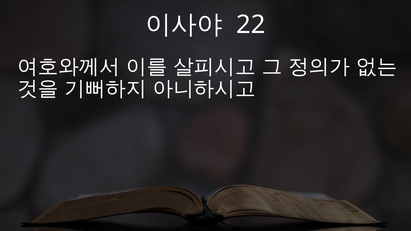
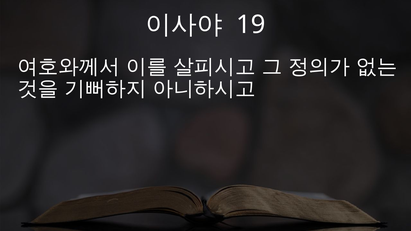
22: 22 -> 19 (251, 25)
